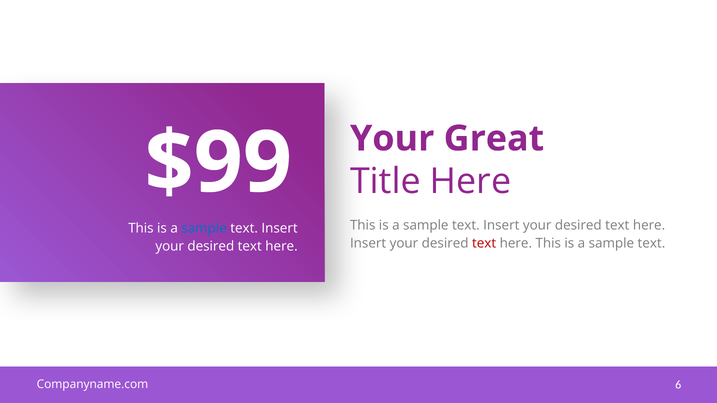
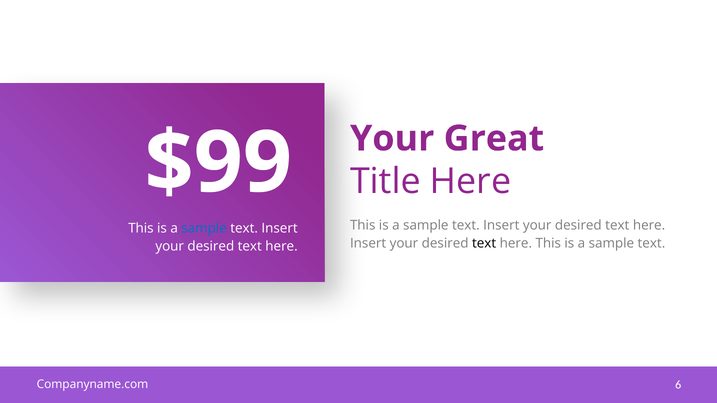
text colour: red -> black (484, 243)
